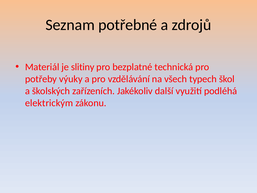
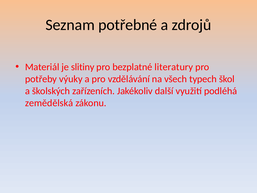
technická: technická -> literatury (174, 67)
elektrickým: elektrickým -> zemědělská (49, 103)
